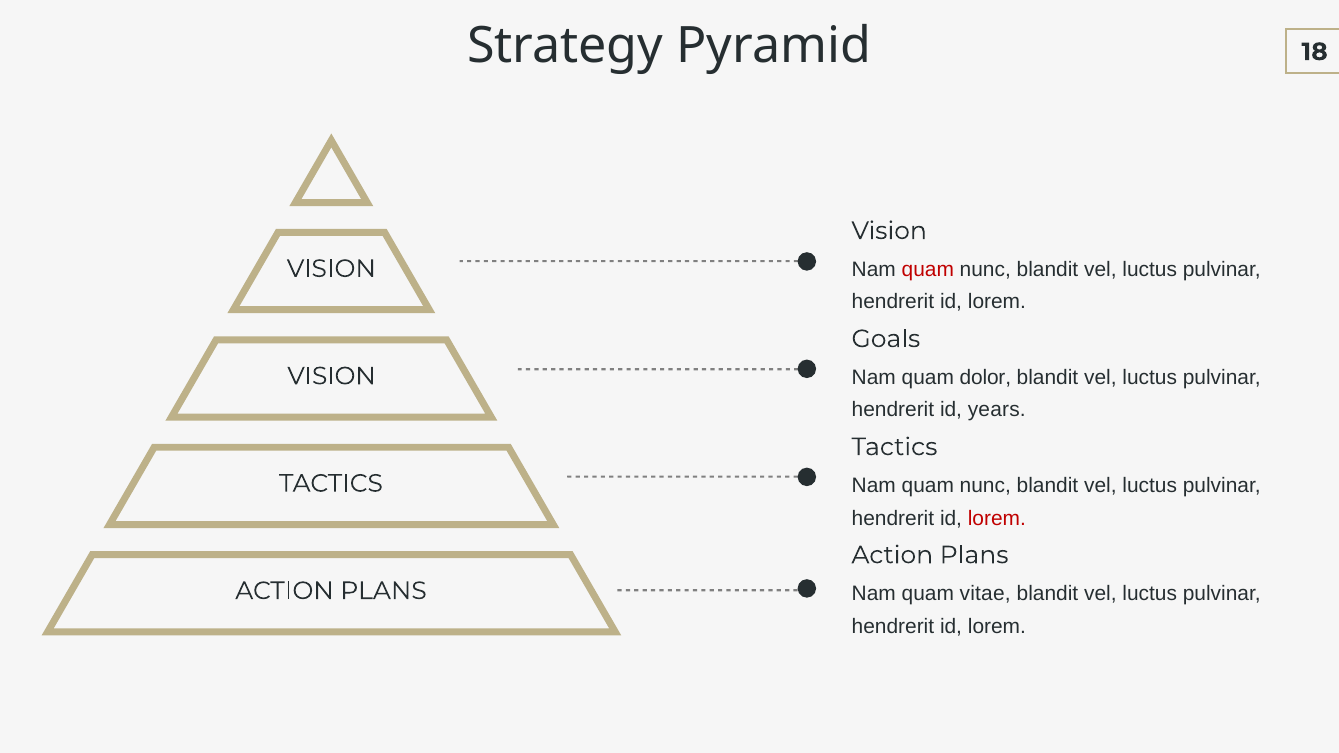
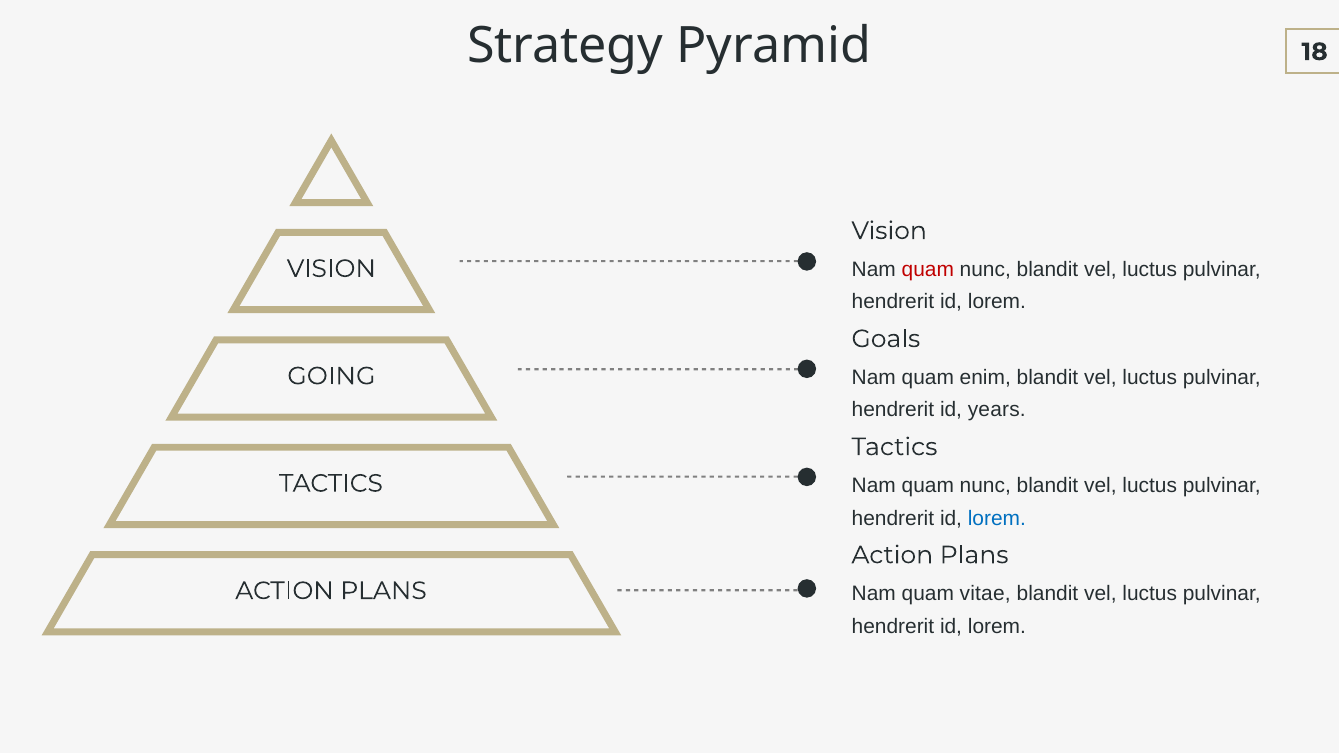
dolor: dolor -> enim (985, 378)
VISION: VISION -> GOING (331, 376)
lorem colour: red -> blue (997, 518)
